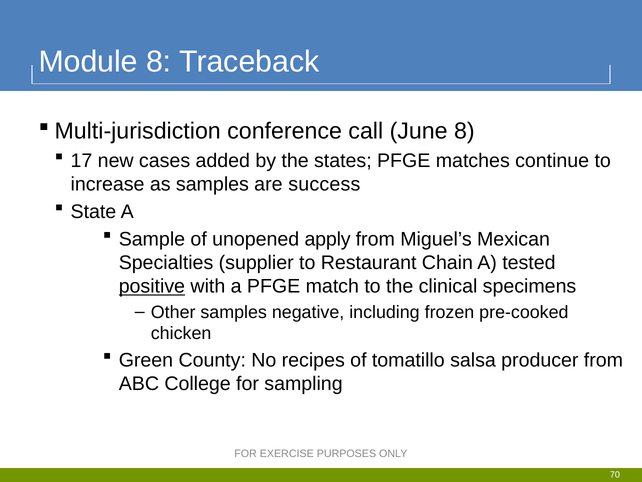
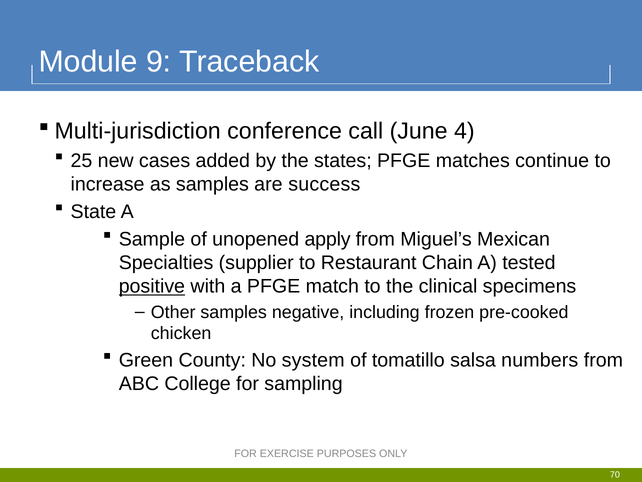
Module 8: 8 -> 9 (159, 62)
June 8: 8 -> 4 (464, 131)
17: 17 -> 25 (82, 160)
recipes: recipes -> system (313, 360)
producer: producer -> numbers (540, 360)
